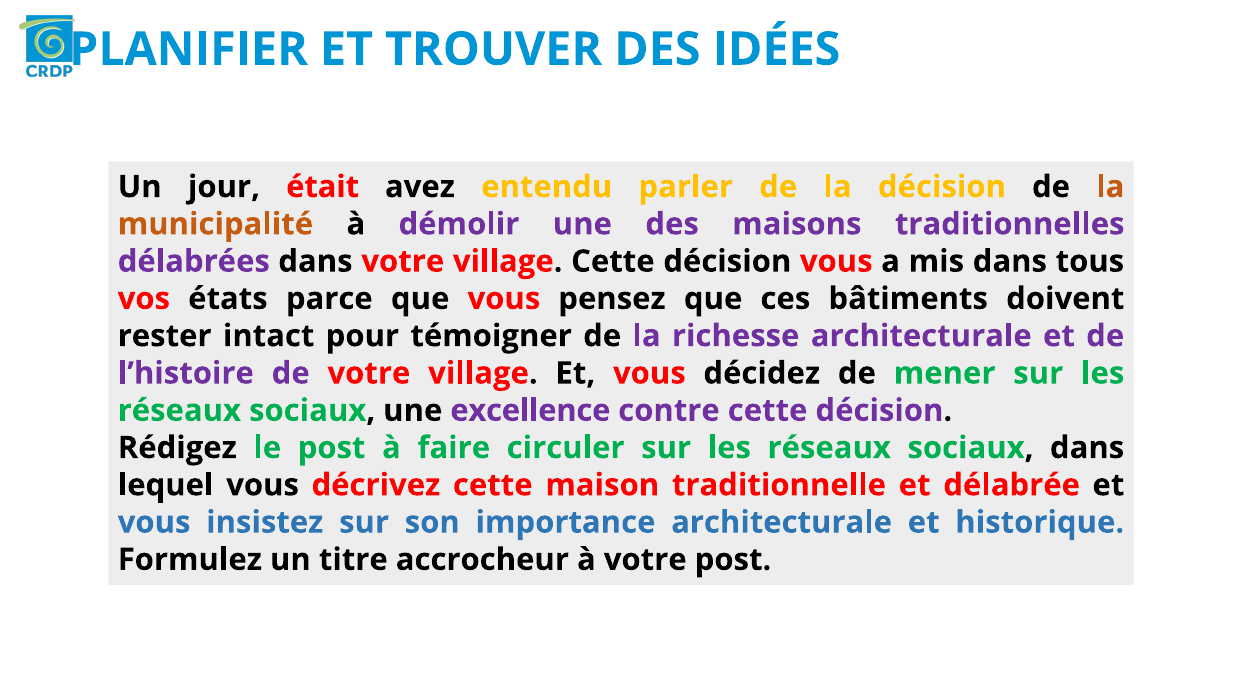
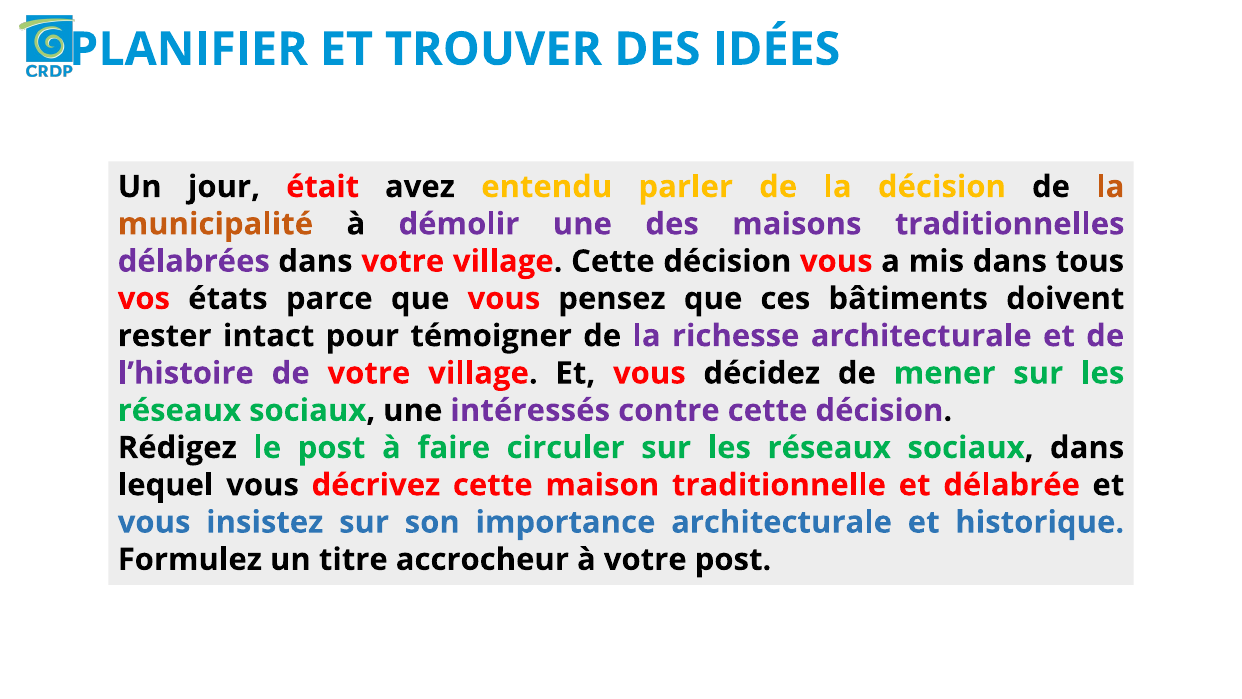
excellence: excellence -> intéressés (530, 410)
